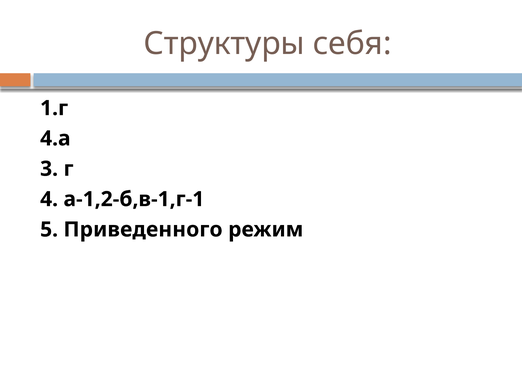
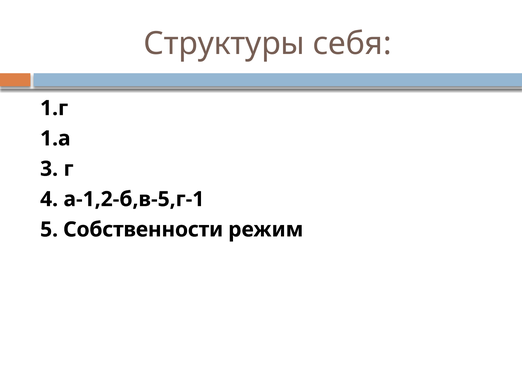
4.а: 4.а -> 1.а (55, 138)
а-1,2-б,в-1,г-1: а-1,2-б,в-1,г-1 -> а-1,2-б,в-5,г-1 (134, 199)
Приведенного: Приведенного -> Собственности (143, 229)
